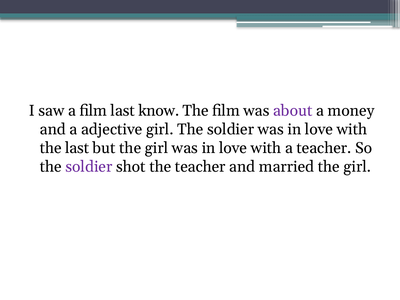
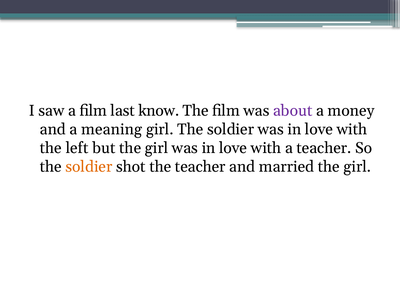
adjective: adjective -> meaning (112, 129)
the last: last -> left (77, 148)
soldier colour: purple -> orange (89, 167)
